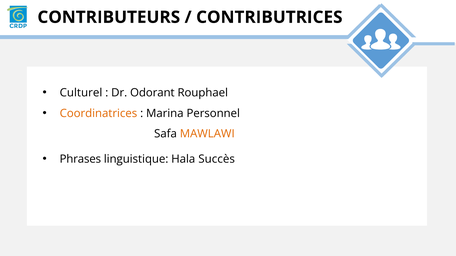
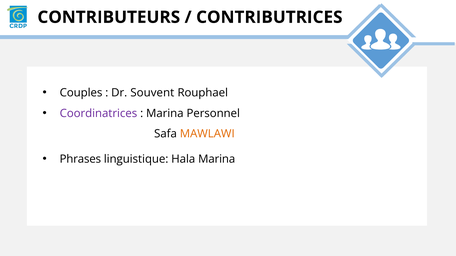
Culturel: Culturel -> Couples (81, 93)
Odorant: Odorant -> Souvent (152, 93)
Coordinatrices colour: orange -> purple (98, 114)
Hala Succès: Succès -> Marina (217, 159)
